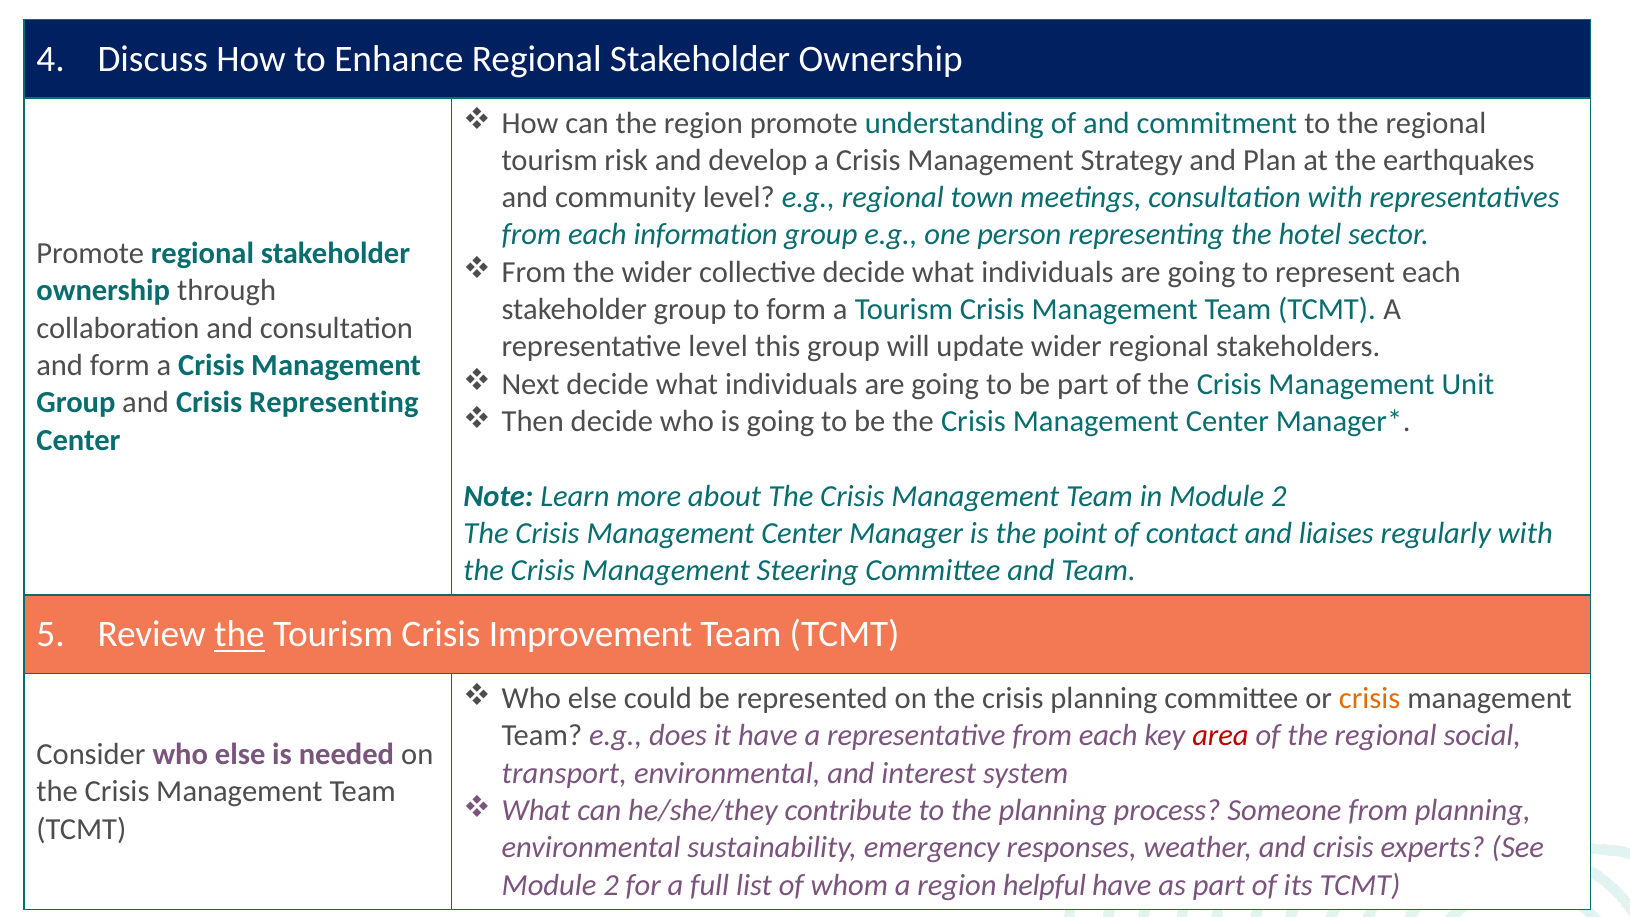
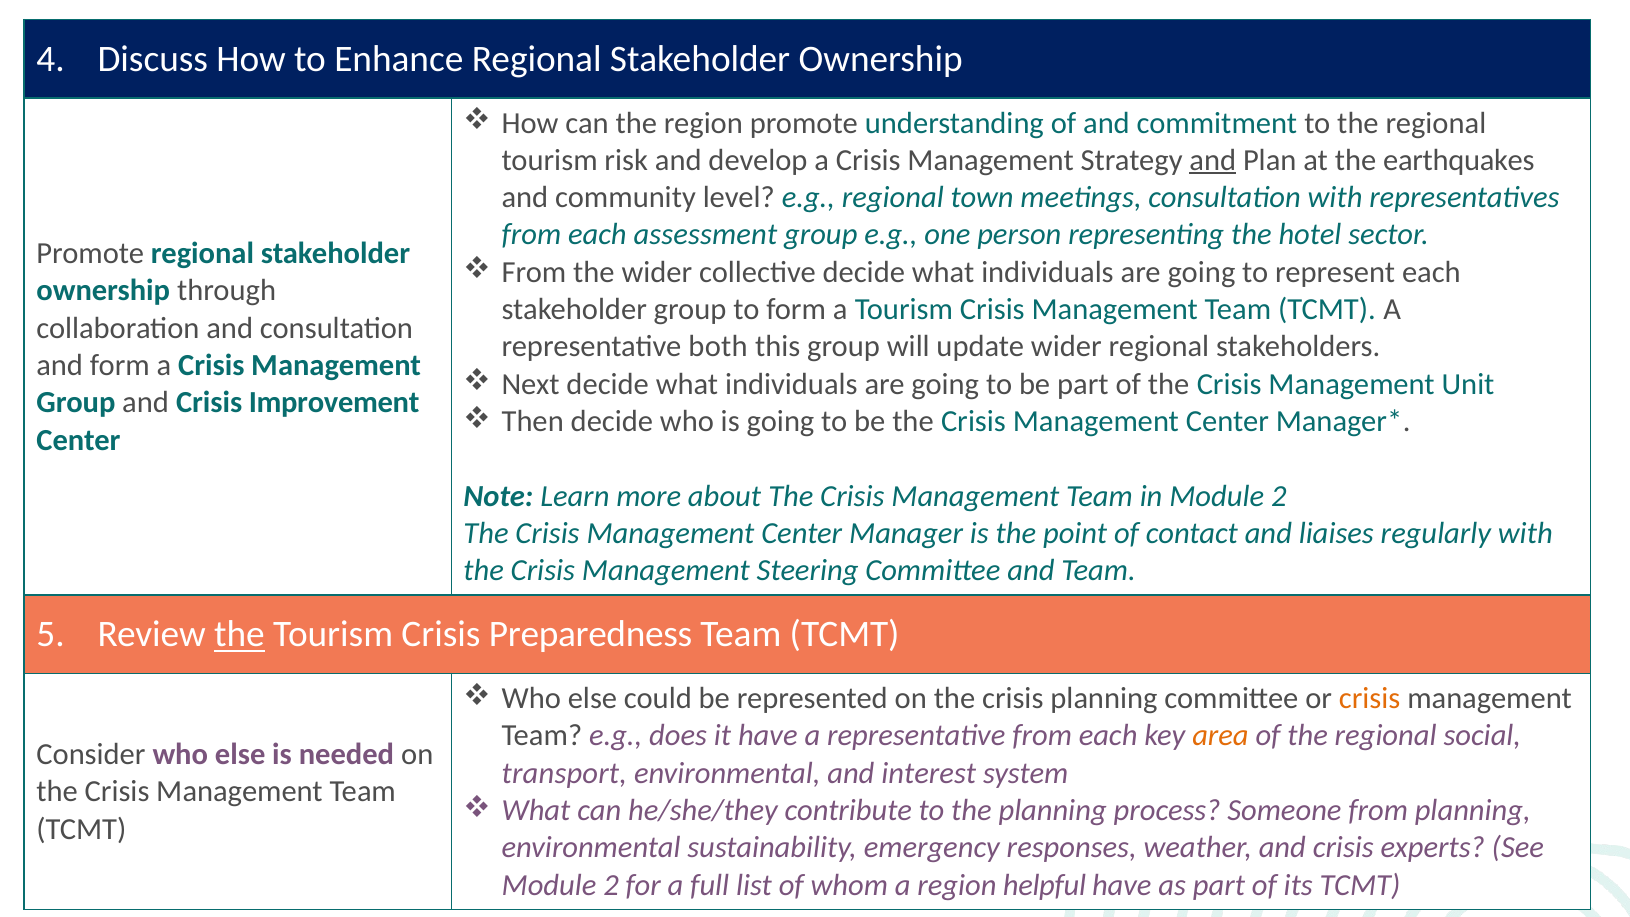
and underline: none -> present (1213, 160)
information: information -> assessment (705, 235)
representative level: level -> both (718, 347)
Crisis Representing: Representing -> Improvement (334, 403)
Improvement: Improvement -> Preparedness (591, 635)
area colour: red -> orange (1220, 736)
